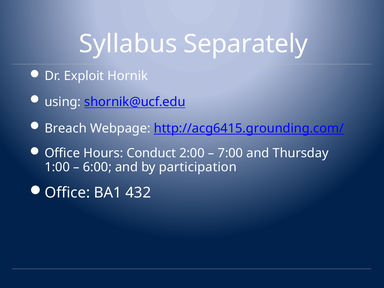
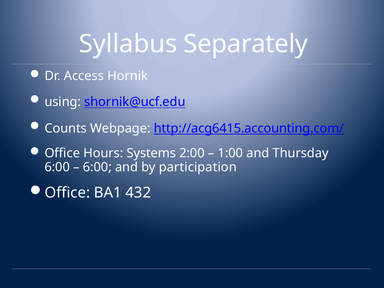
Exploit: Exploit -> Access (84, 76)
Breach: Breach -> Counts (66, 128)
http://acg6415.grounding.com/: http://acg6415.grounding.com/ -> http://acg6415.accounting.com/ (249, 128)
Conduct: Conduct -> Systems (151, 153)
7:00: 7:00 -> 1:00 (230, 153)
1:00: 1:00 -> 6:00 (57, 167)
